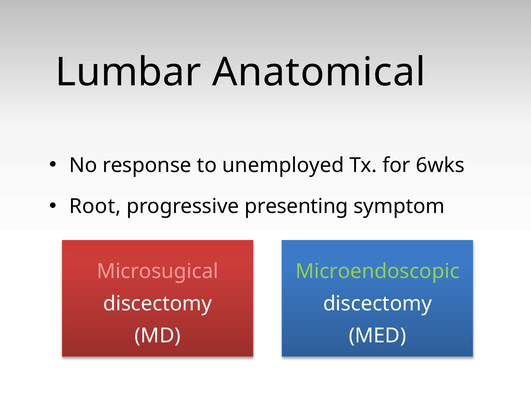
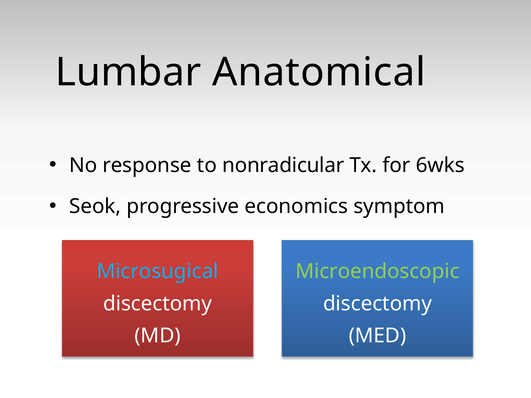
unemployed: unemployed -> nonradicular (283, 165)
Root: Root -> Seok (95, 207)
presenting: presenting -> economics (296, 207)
Microsugical colour: pink -> light blue (158, 272)
